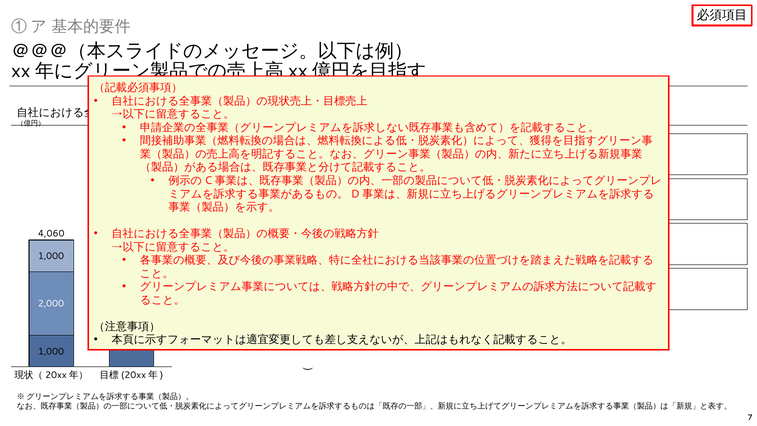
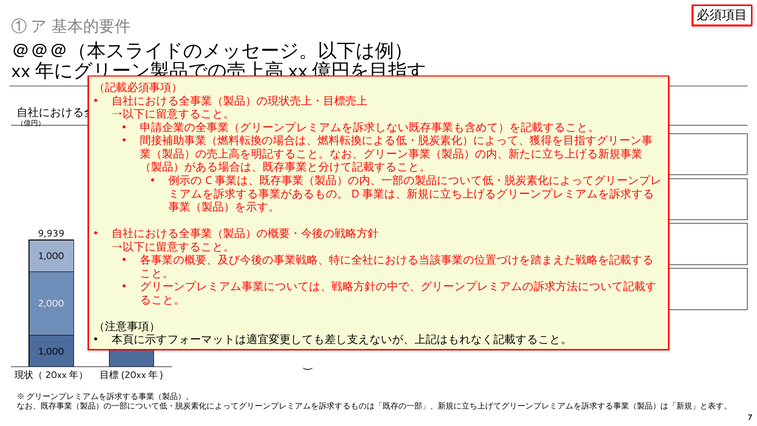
4,060: 4,060 -> 9,939 (51, 233)
